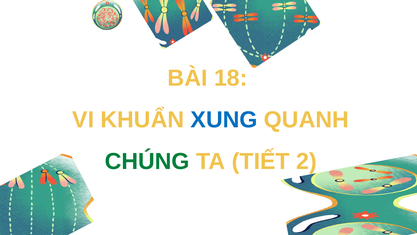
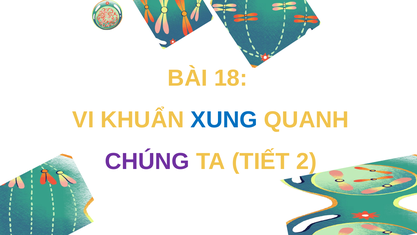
CHÚNG colour: green -> purple (147, 161)
